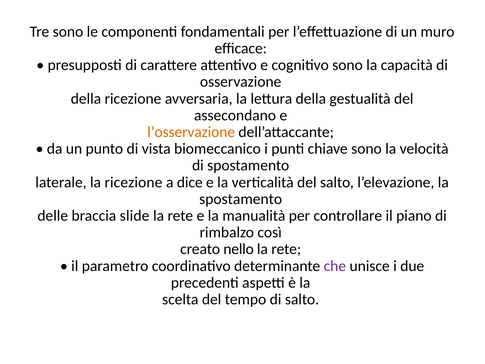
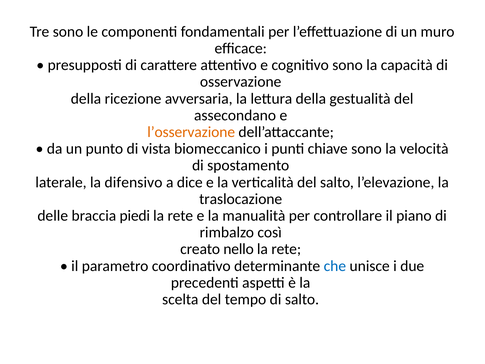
la ricezione: ricezione -> difensivo (133, 182)
spostamento: spostamento -> traslocazione (241, 199)
slide: slide -> piedi (135, 216)
che colour: purple -> blue (335, 266)
